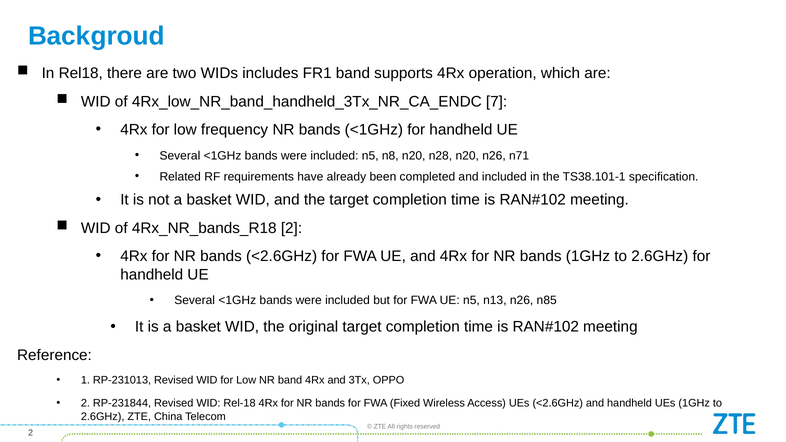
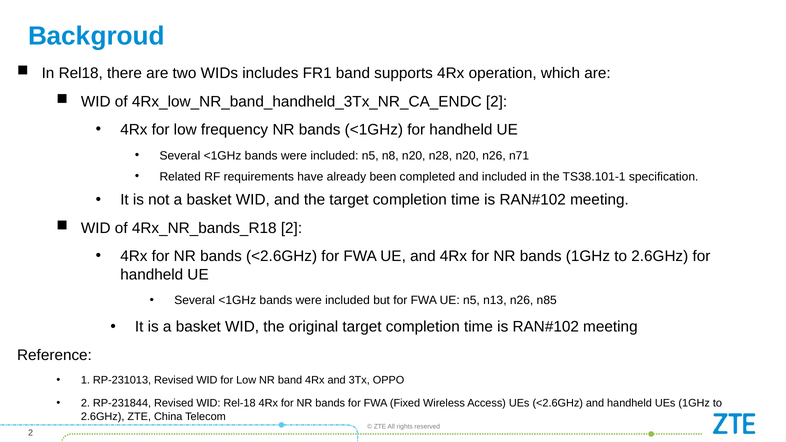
4Rx_low_NR_band_handheld_3Tx_NR_CA_ENDC 7: 7 -> 2 (497, 102)
